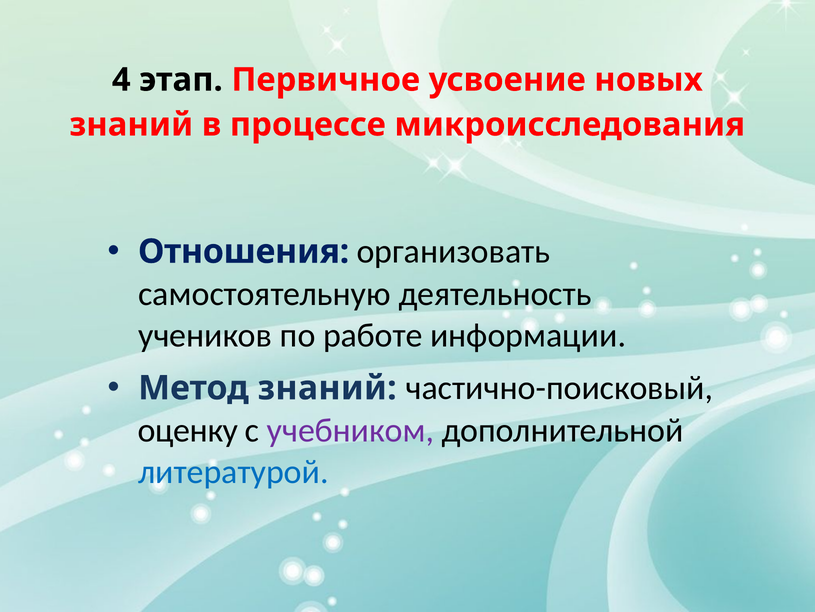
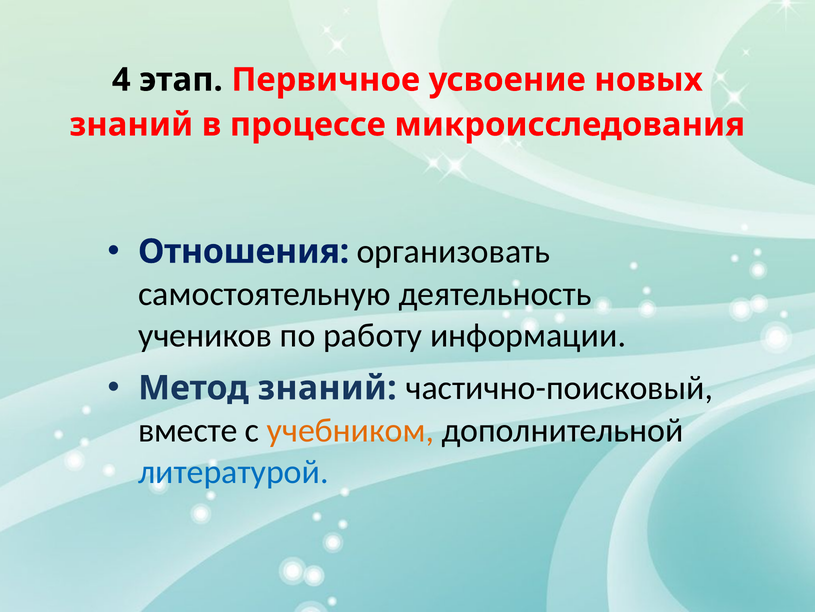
работе: работе -> работу (373, 335)
оценку: оценку -> вместе (188, 430)
учебником colour: purple -> orange (351, 430)
